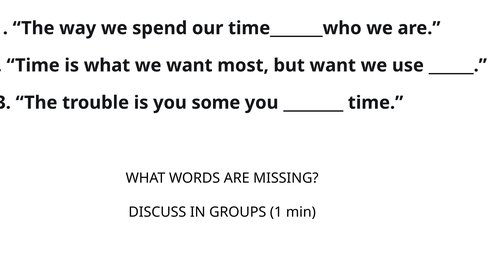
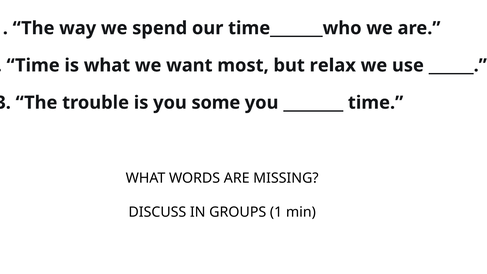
but want: want -> relax (333, 65)
